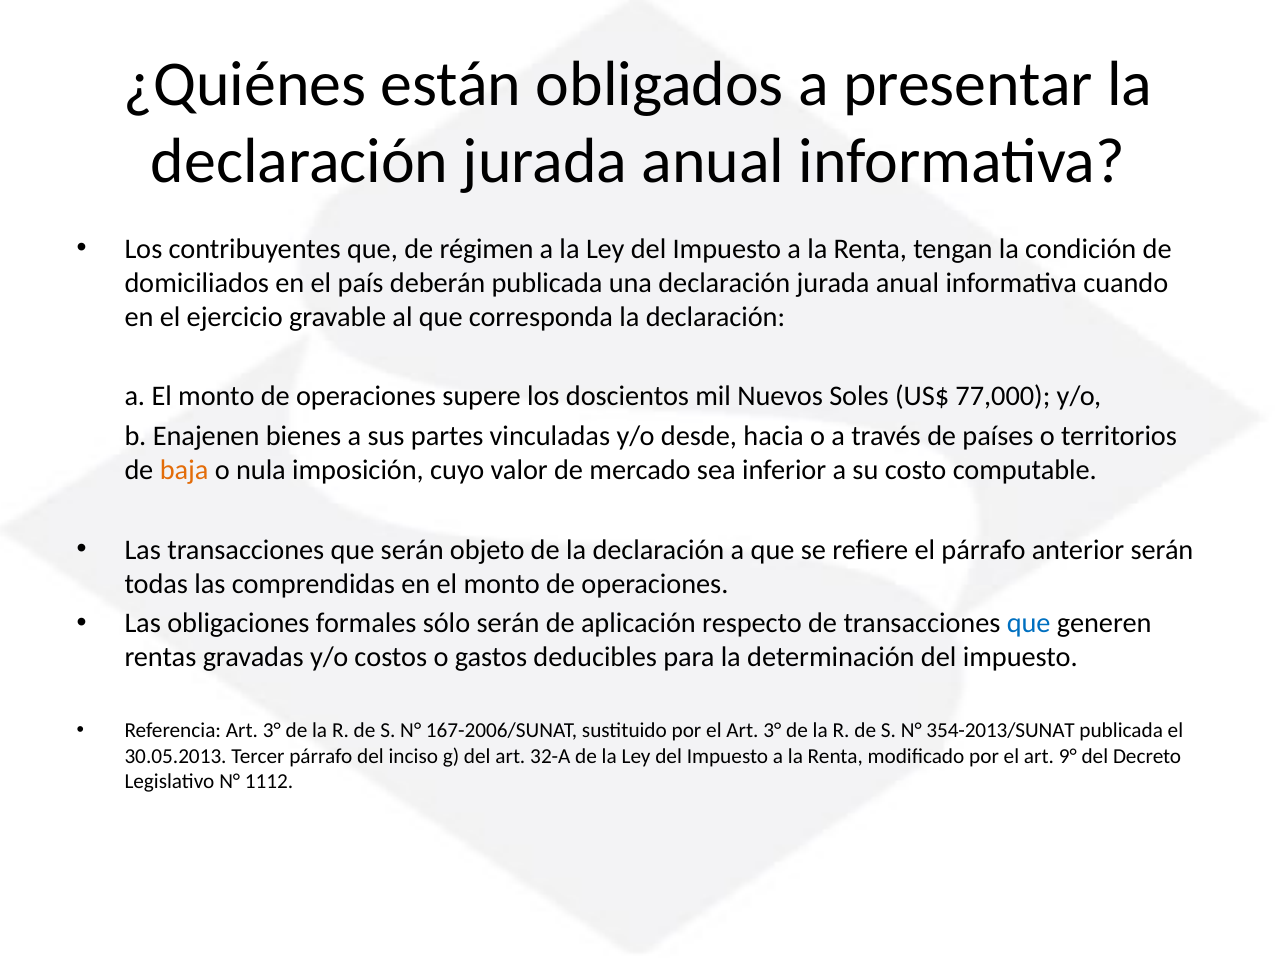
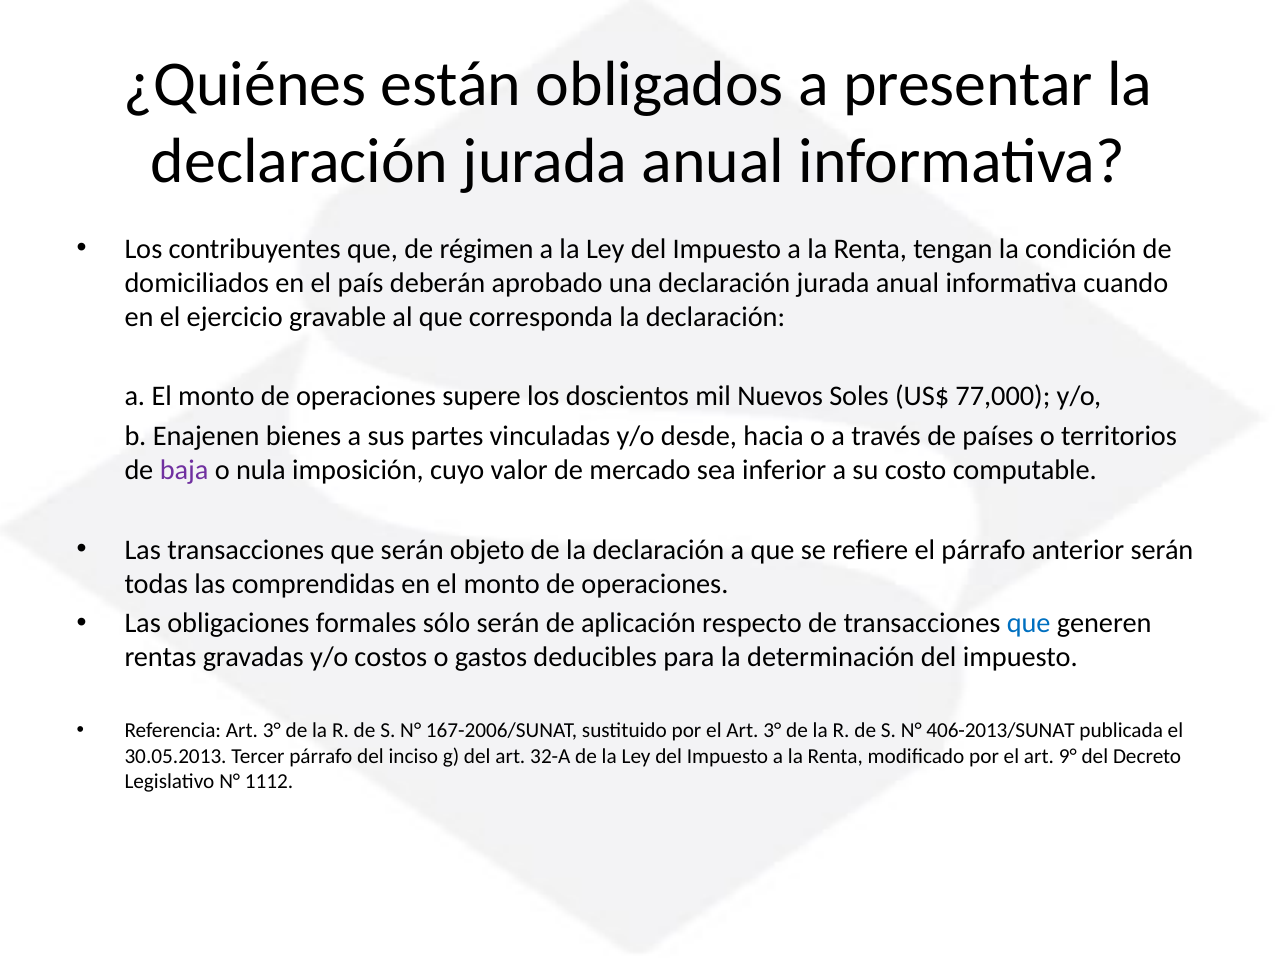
deberán publicada: publicada -> aprobado (547, 283)
baja colour: orange -> purple (184, 470)
354-2013/SUNAT: 354-2013/SUNAT -> 406-2013/SUNAT (1001, 731)
